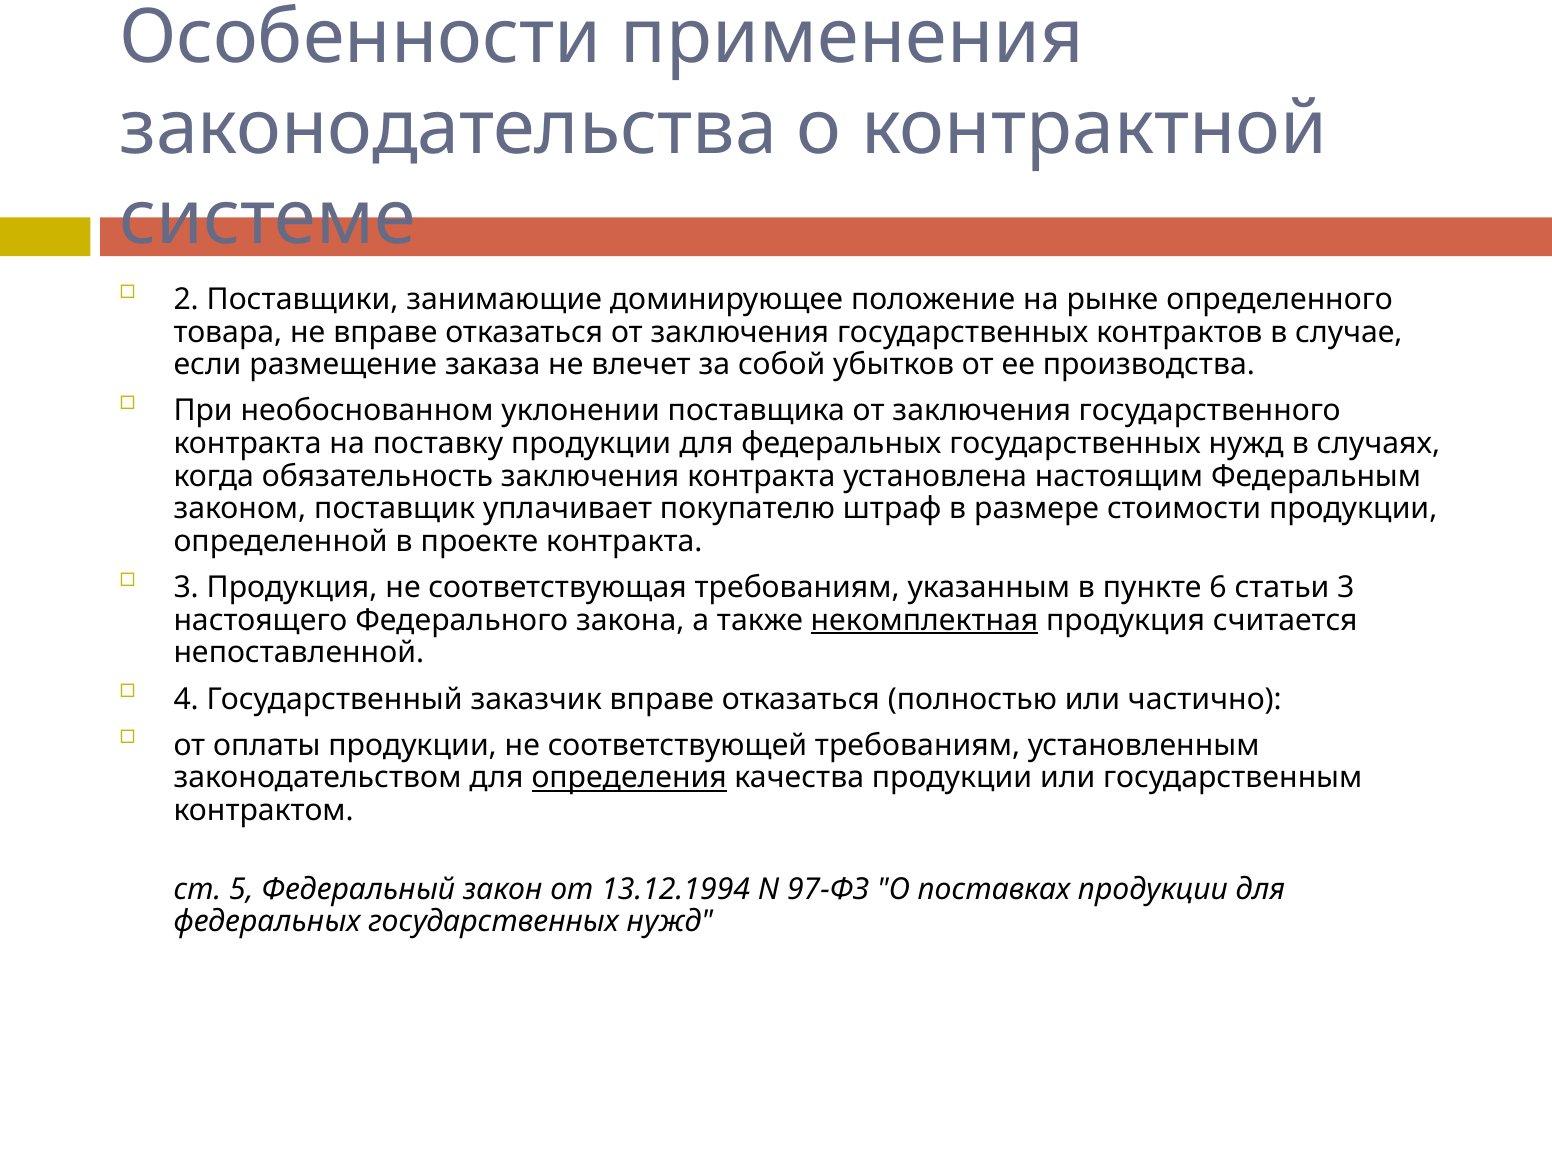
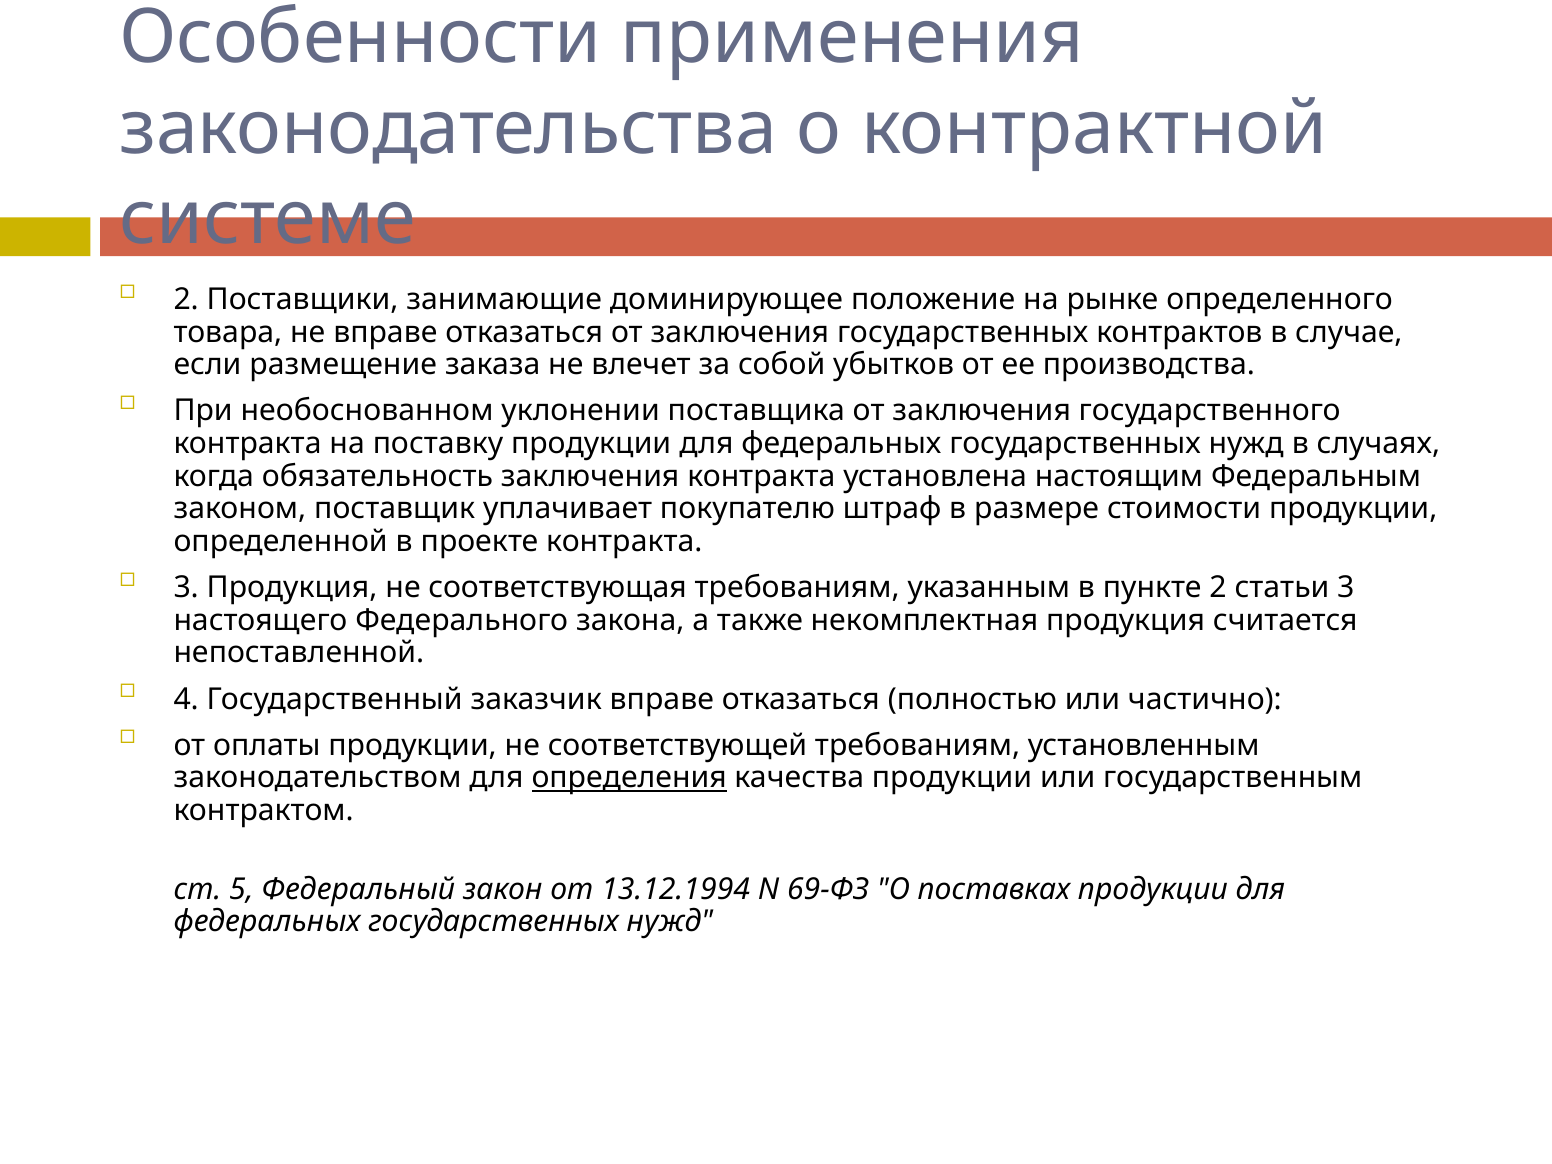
пункте 6: 6 -> 2 (1218, 588)
некомплектная underline: present -> none (924, 620)
97-ФЗ: 97-ФЗ -> 69-ФЗ (828, 889)
